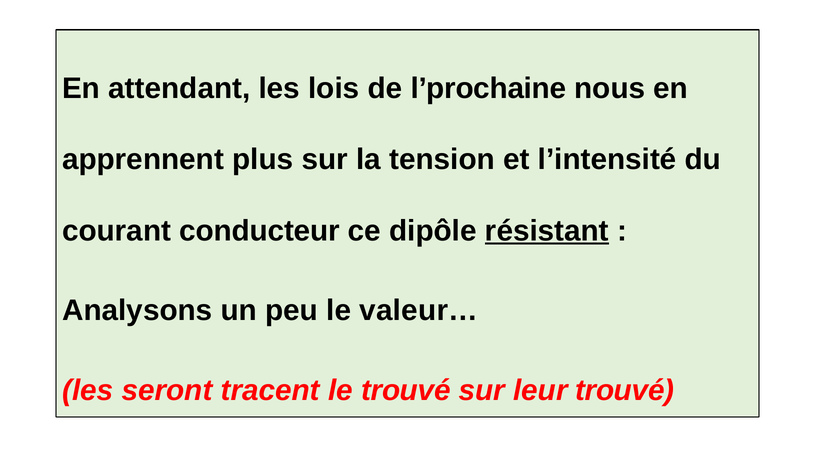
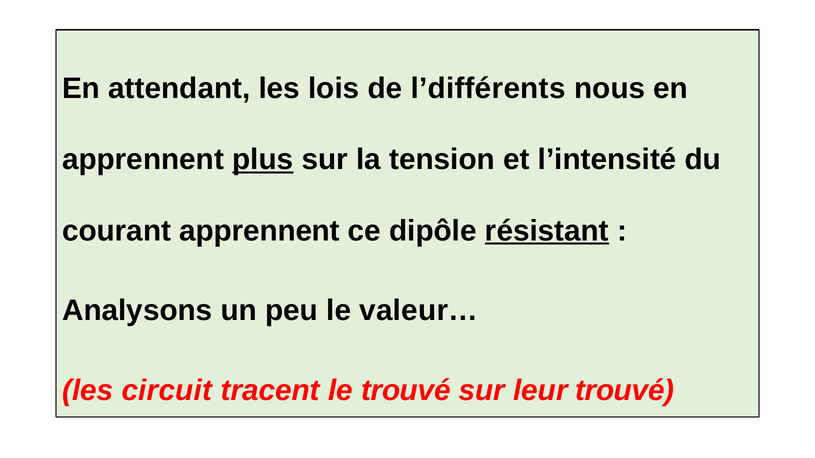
l’prochaine: l’prochaine -> l’différents (488, 88)
plus underline: none -> present (263, 160)
courant conducteur: conducteur -> apprennent (260, 231)
seront: seront -> circuit (167, 391)
